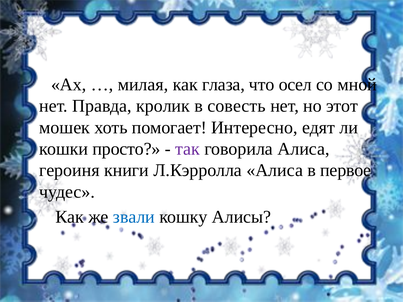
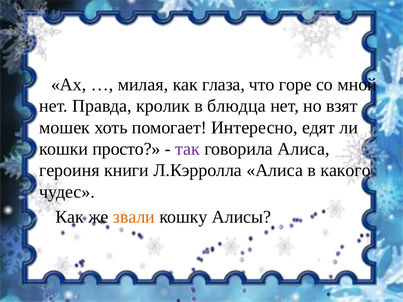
осел: осел -> горе (295, 85)
совесть: совесть -> блюдца (237, 106)
этот: этот -> взят (342, 106)
первое: первое -> какого (346, 171)
звали colour: blue -> orange (134, 217)
